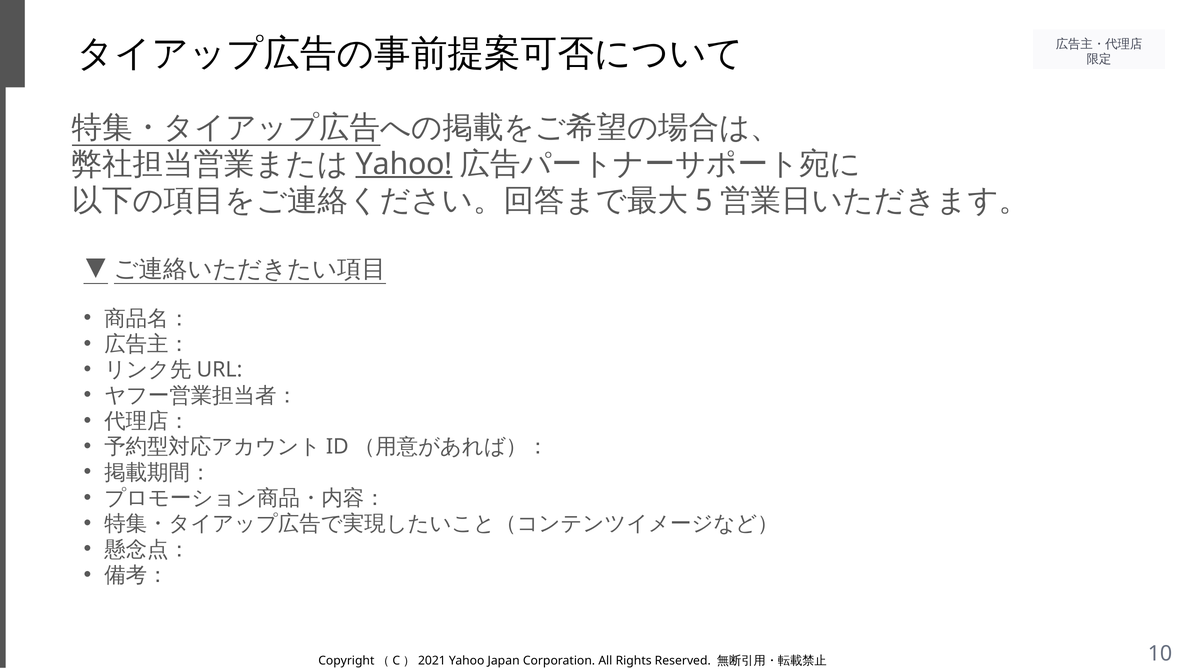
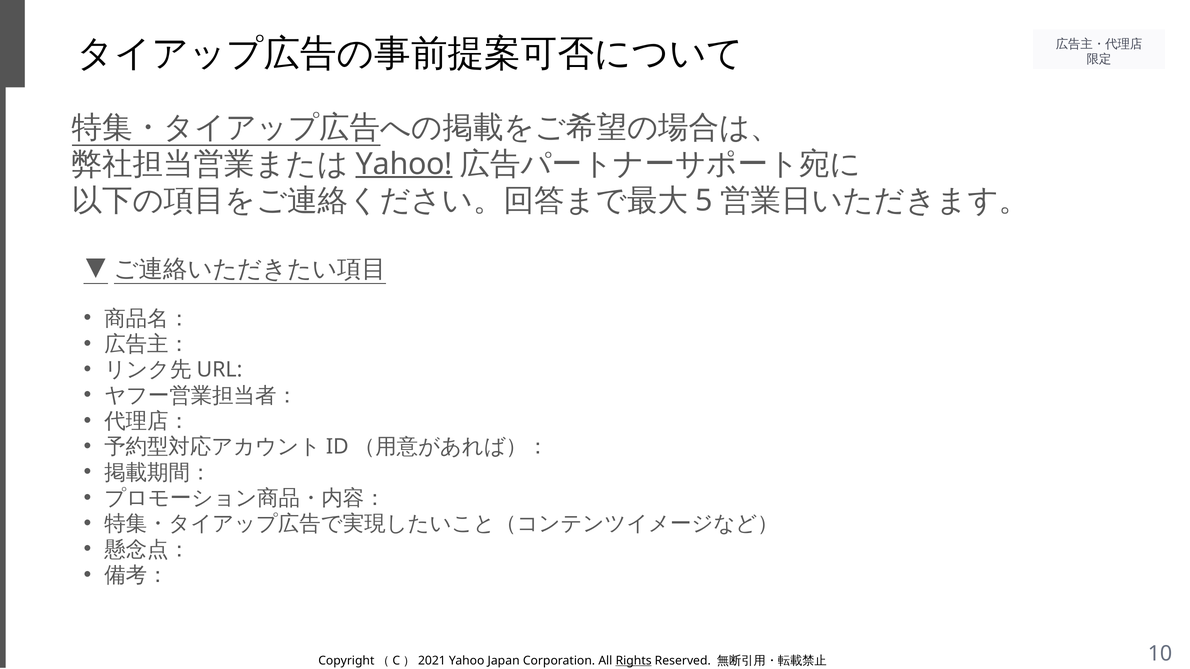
Rights underline: none -> present (634, 661)
